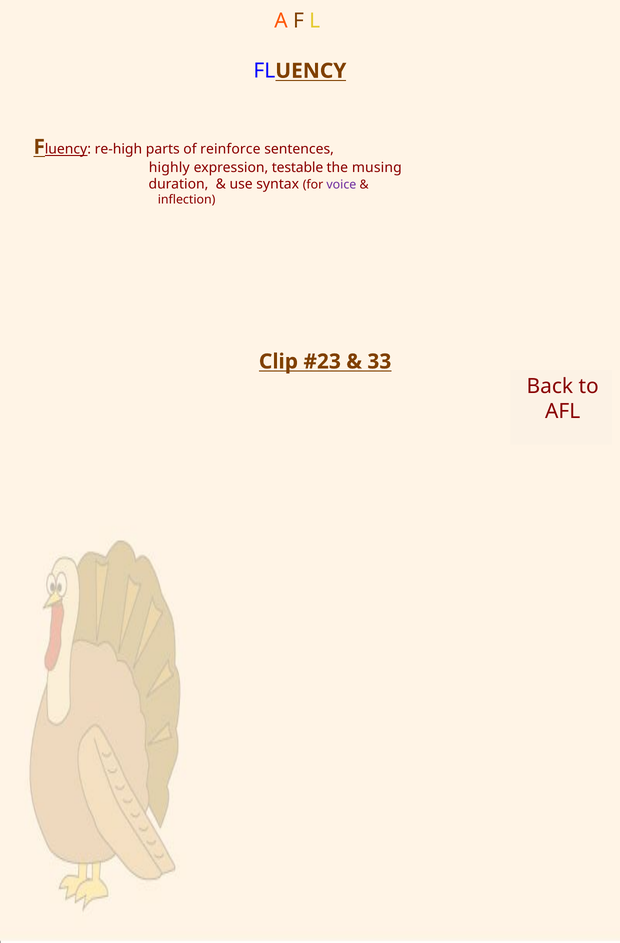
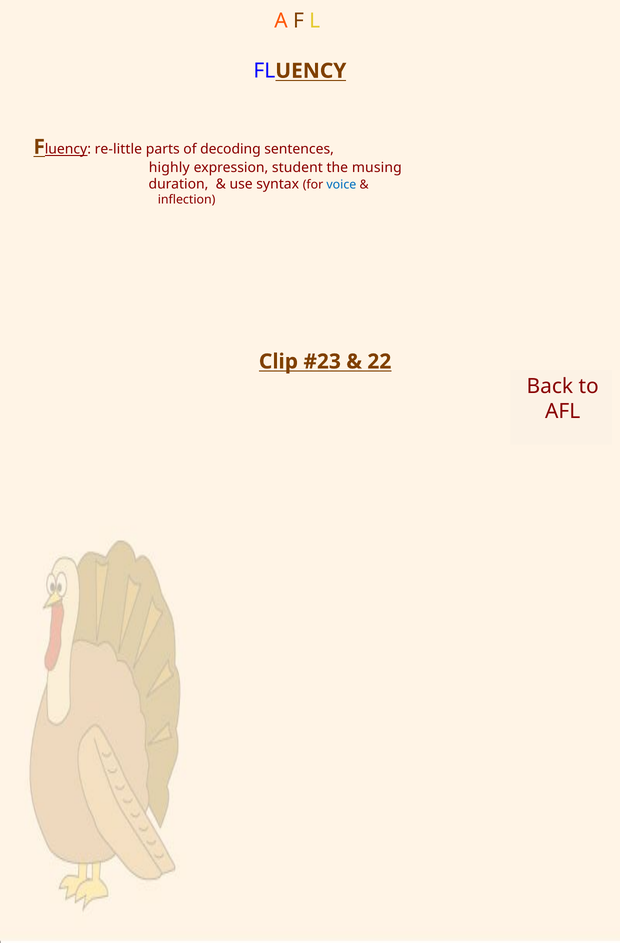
re-high: re-high -> re-little (118, 149)
reinforce: reinforce -> decoding (230, 149)
testable: testable -> student (297, 167)
voice colour: purple -> blue (341, 185)
33: 33 -> 22 (379, 362)
